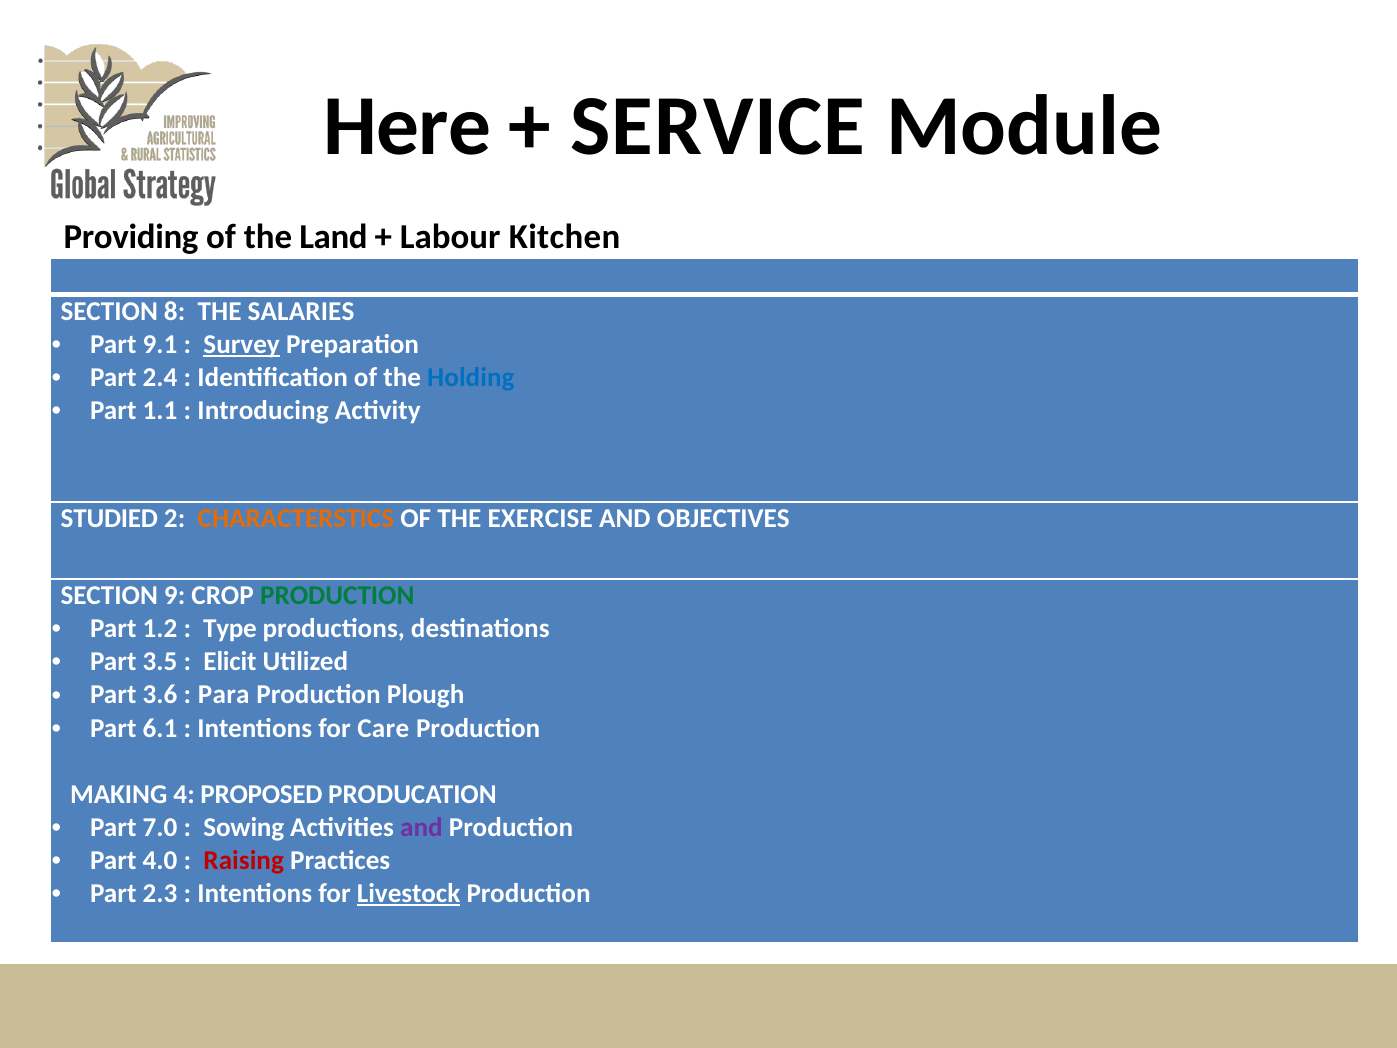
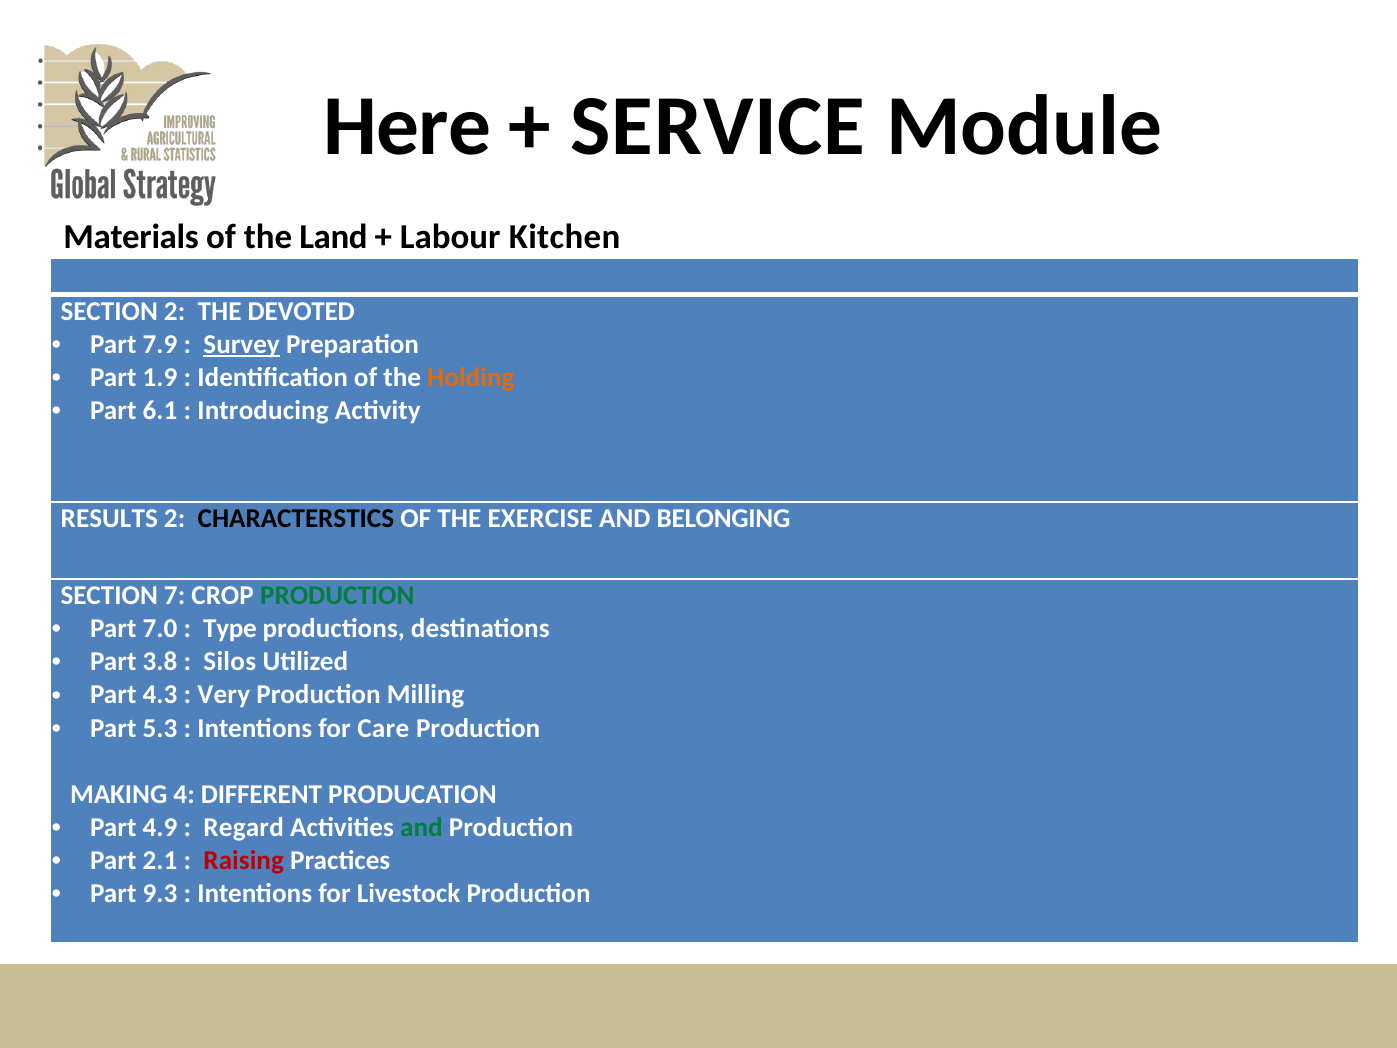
Providing: Providing -> Materials (131, 237)
SECTION 8: 8 -> 2 (175, 311)
SALARIES: SALARIES -> DEVOTED (301, 311)
9.1: 9.1 -> 7.9 (160, 344)
2.4: 2.4 -> 1.9 (160, 378)
Holding colour: blue -> orange (471, 378)
1.1: 1.1 -> 6.1 (160, 411)
STUDIED: STUDIED -> RESULTS (109, 519)
CHARACTERSTICS colour: orange -> black (296, 519)
OBJECTIVES: OBJECTIVES -> BELONGING (723, 519)
9: 9 -> 7 (175, 596)
1.2: 1.2 -> 7.0 (160, 629)
3.5: 3.5 -> 3.8 (160, 662)
Elicit: Elicit -> Silos (230, 662)
3.6: 3.6 -> 4.3 (160, 695)
Para: Para -> Very (224, 695)
Plough: Plough -> Milling (426, 695)
6.1: 6.1 -> 5.3 (160, 728)
PROPOSED: PROPOSED -> DIFFERENT (261, 794)
7.0: 7.0 -> 4.9 (160, 827)
Sowing: Sowing -> Regard (244, 827)
and colour: purple -> green (421, 827)
4.0: 4.0 -> 2.1 (160, 860)
2.3: 2.3 -> 9.3 (160, 893)
Livestock underline: present -> none (409, 893)
